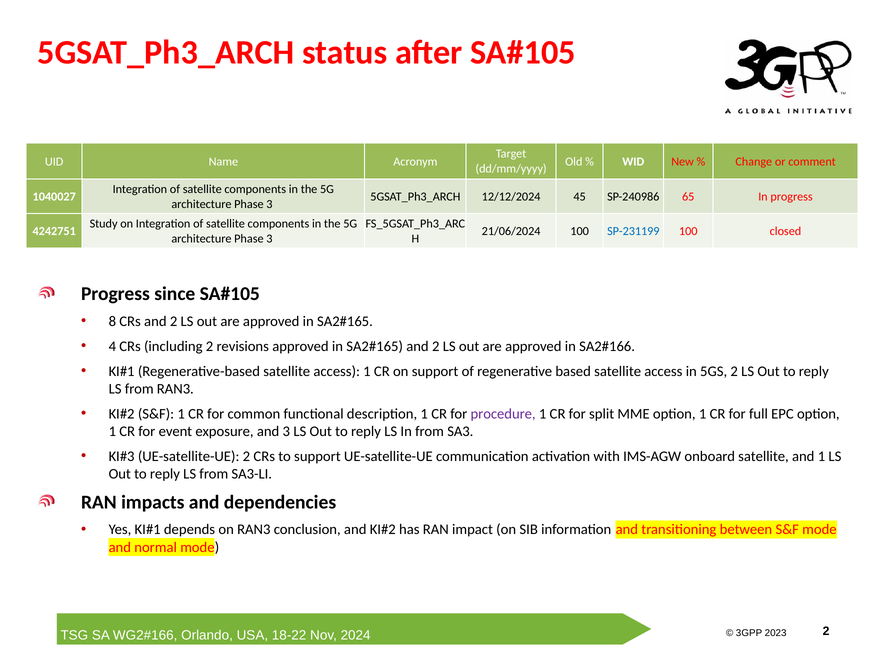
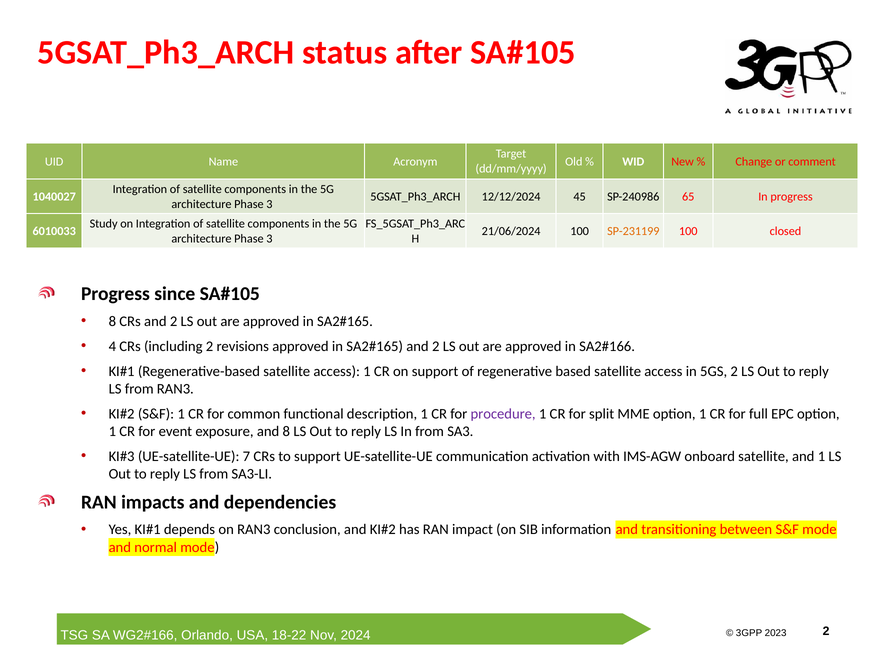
4242751: 4242751 -> 6010033 (54, 231)
SP-231199 colour: blue -> orange (633, 231)
and 3: 3 -> 8 (286, 432)
UE-satellite-UE 2: 2 -> 7 (246, 457)
